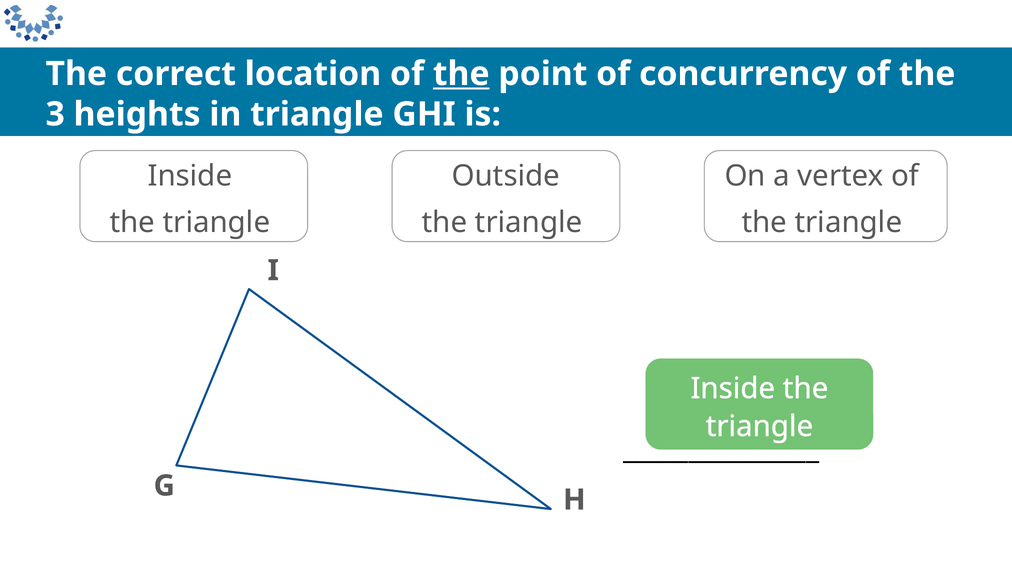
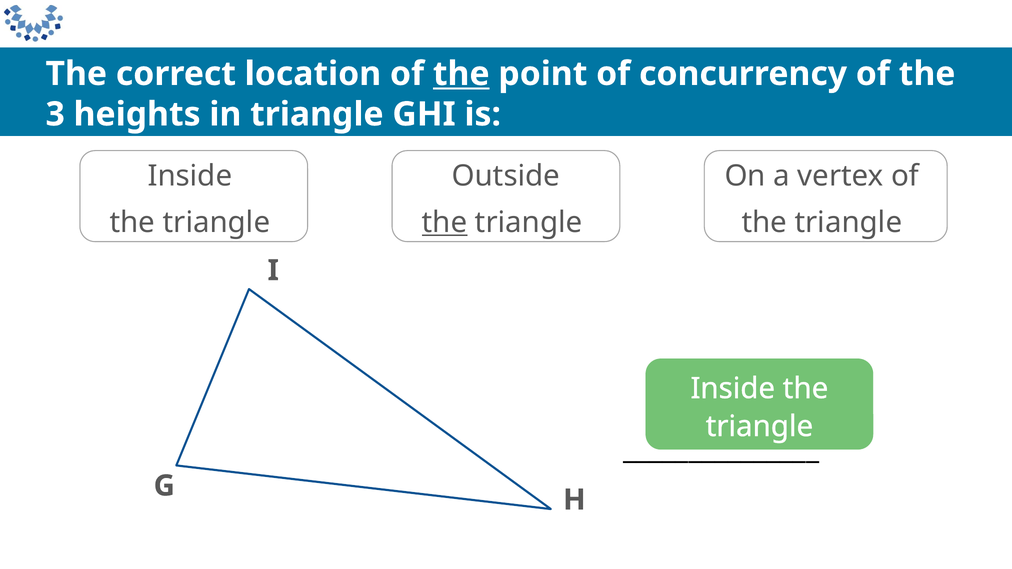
the underline: none -> present (445, 223)
